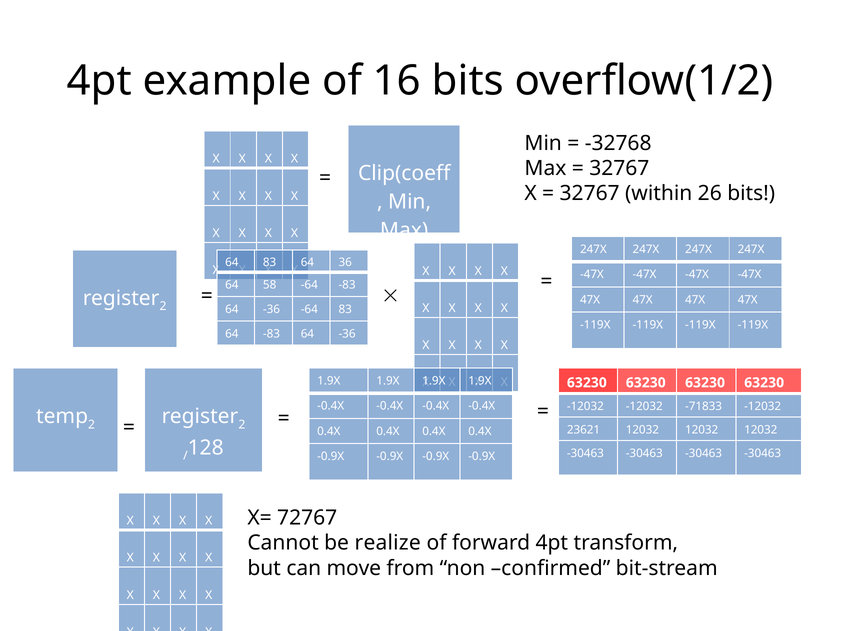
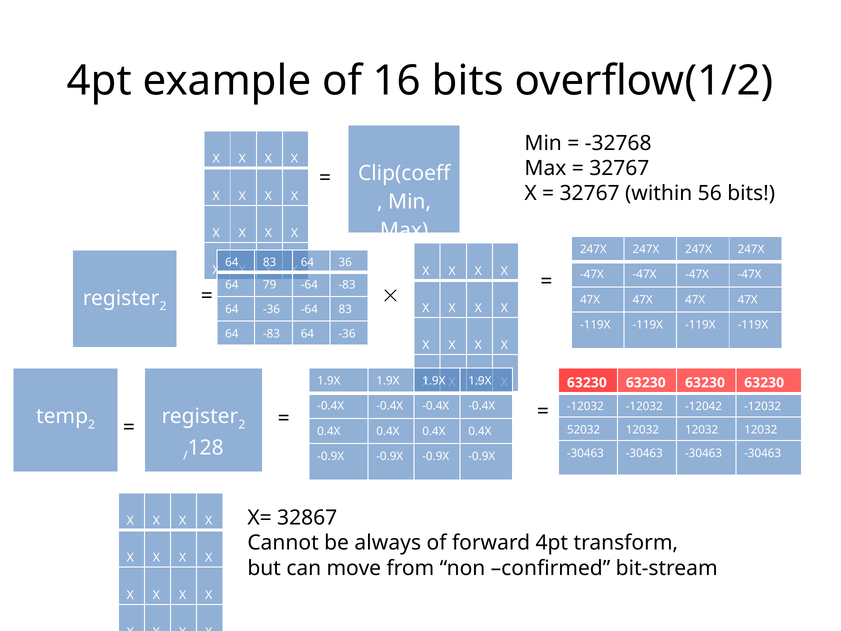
26: 26 -> 56 (710, 193)
58: 58 -> 79 (270, 285)
-71833: -71833 -> -12042 (704, 406)
23621: 23621 -> 52032 (583, 430)
72767: 72767 -> 32867 (307, 518)
realize: realize -> always (388, 543)
